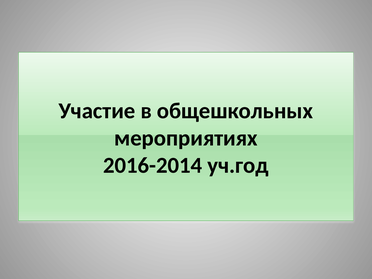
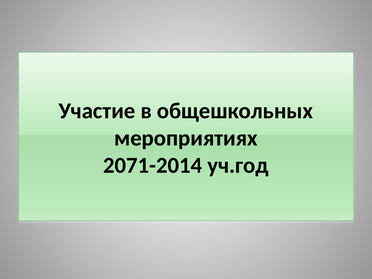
2016-2014: 2016-2014 -> 2071-2014 (153, 165)
